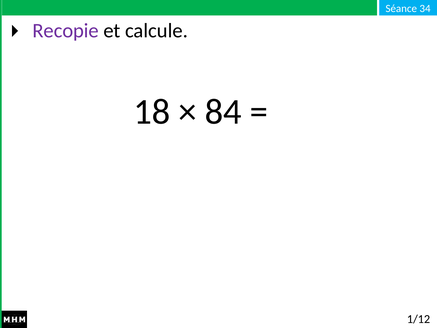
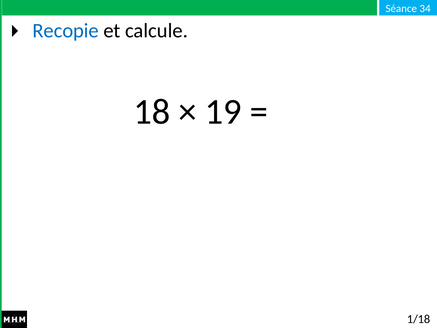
Recopie colour: purple -> blue (66, 31)
84: 84 -> 19 (223, 112)
1/12: 1/12 -> 1/18 (419, 319)
